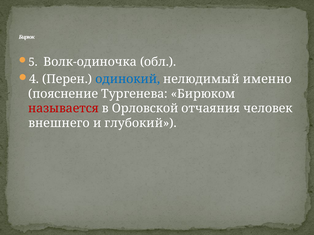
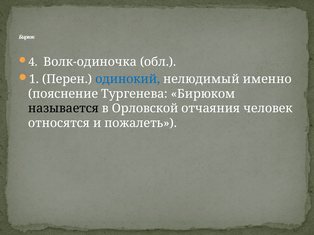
5: 5 -> 4 (33, 62)
4: 4 -> 1 (34, 79)
называется colour: red -> black (63, 109)
внешнего: внешнего -> относятся (59, 123)
глубокий: глубокий -> пожалеть (141, 123)
